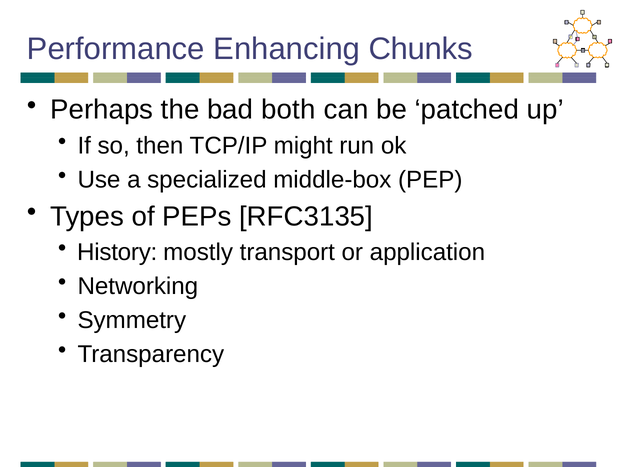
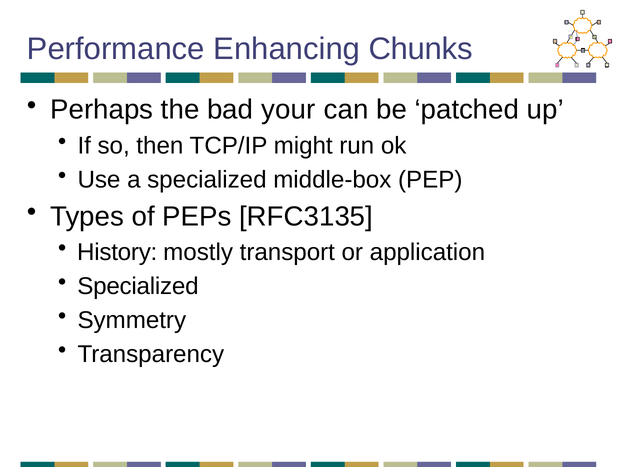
both: both -> your (288, 110)
Networking: Networking -> Specialized (138, 286)
